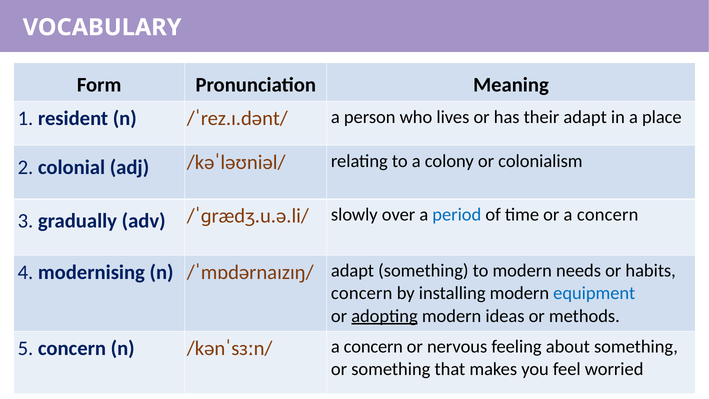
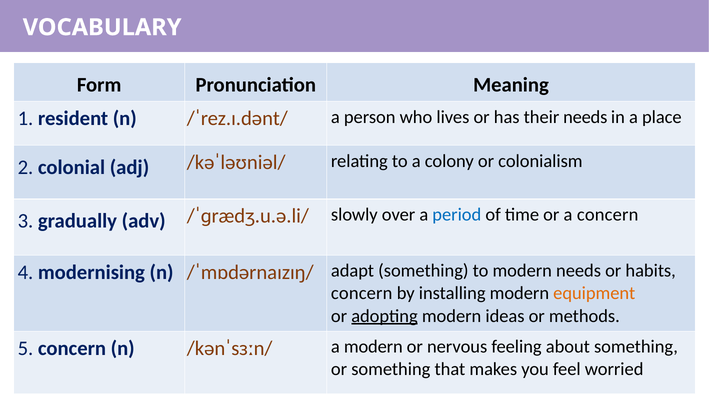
their adapt: adapt -> needs (585, 117)
equipment colour: blue -> orange (594, 293)
/kənˈsɜːn/ a concern: concern -> modern (373, 347)
